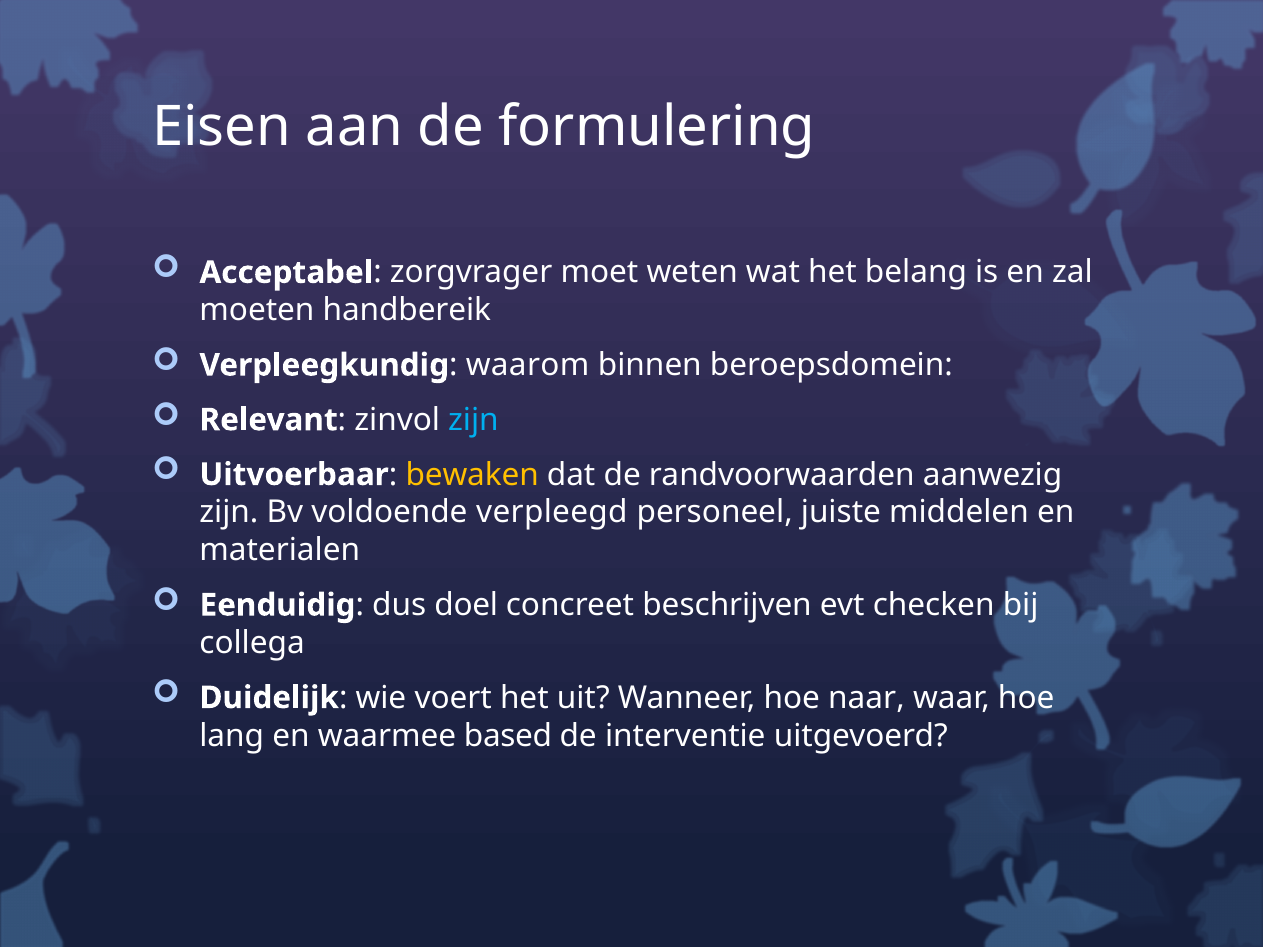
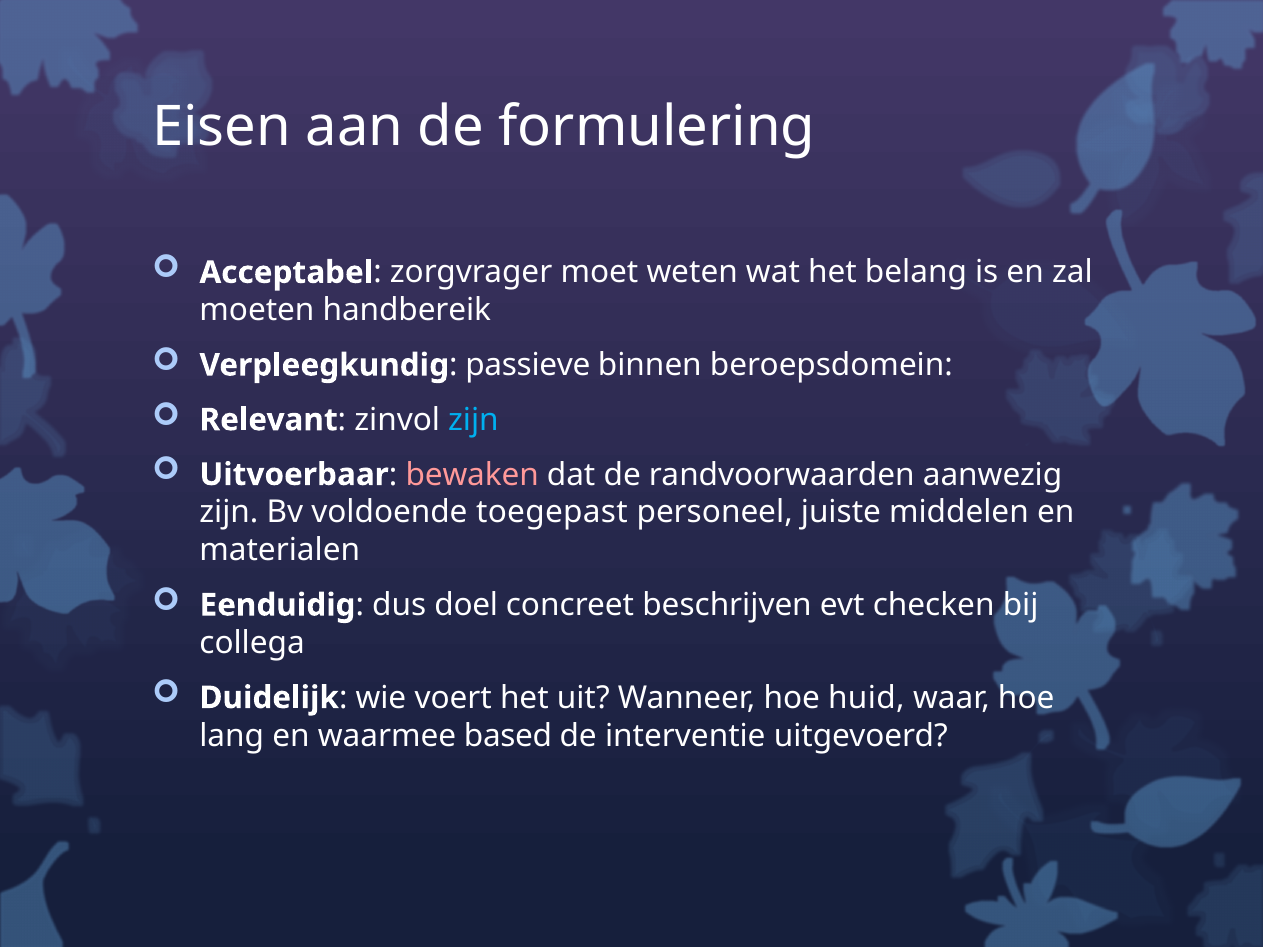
waarom: waarom -> passieve (528, 365)
bewaken colour: yellow -> pink (472, 475)
verpleegd: verpleegd -> toegepast (552, 513)
naar: naar -> huid (866, 698)
